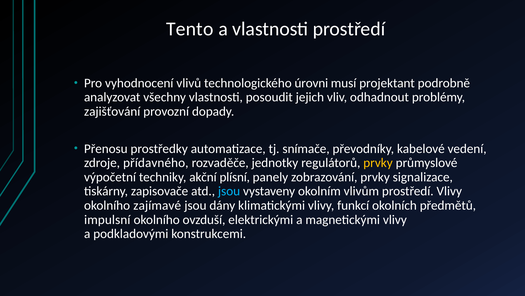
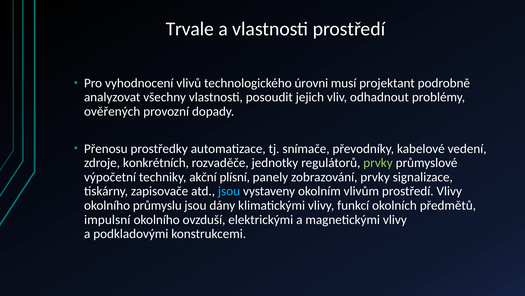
Tento: Tento -> Trvale (190, 29)
zajišťování: zajišťování -> ověřených (112, 111)
přídavného: přídavného -> konkrétních (156, 163)
prvky colour: yellow -> light green (378, 163)
zajímavé: zajímavé -> průmyslu (157, 205)
